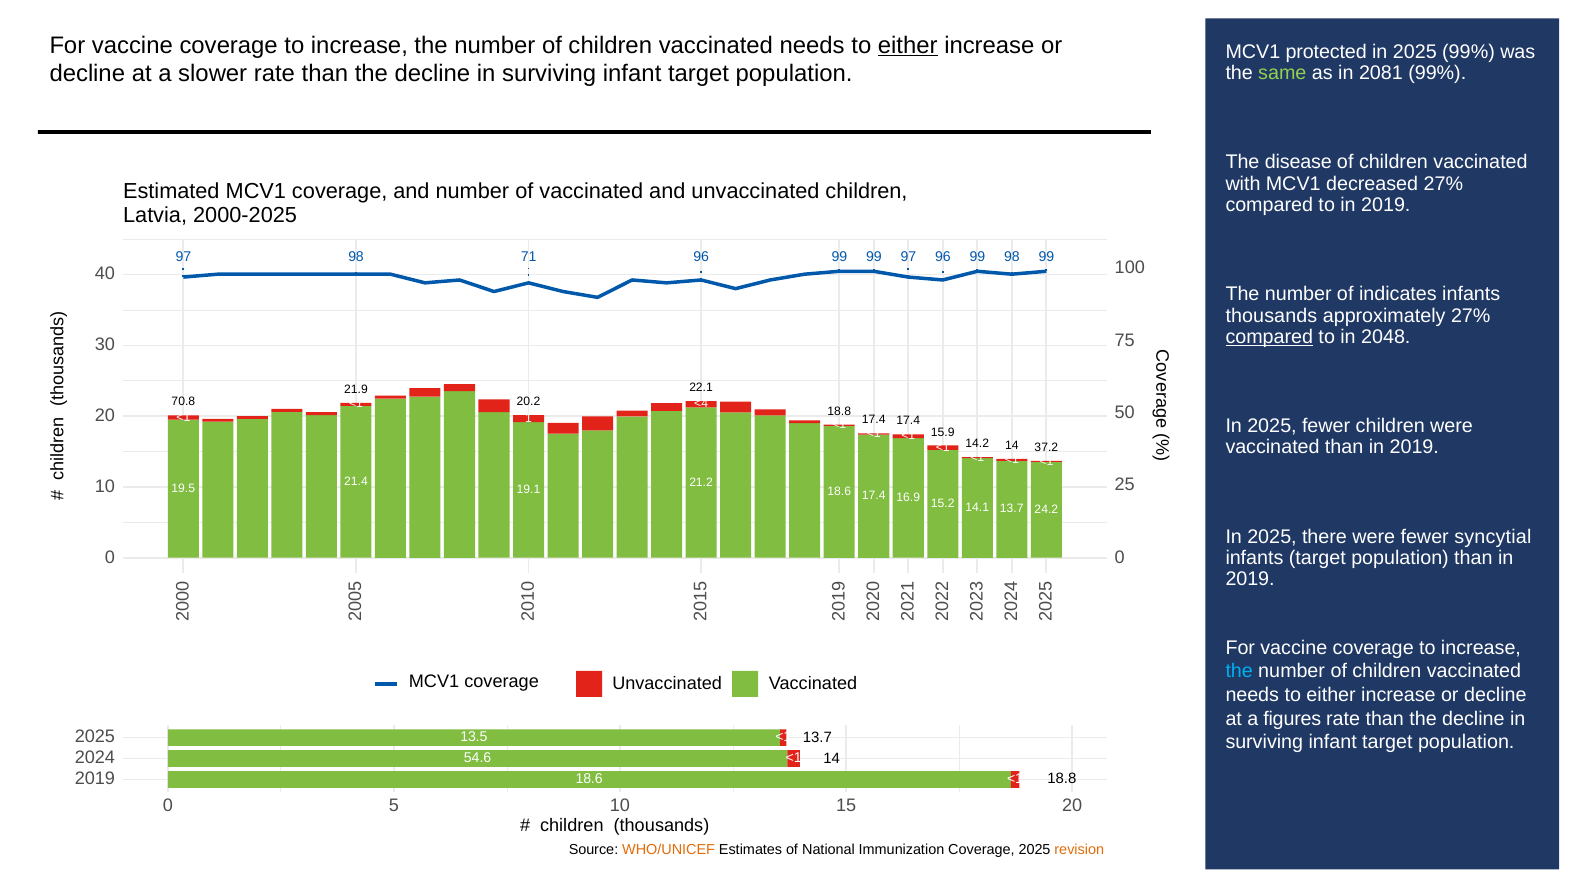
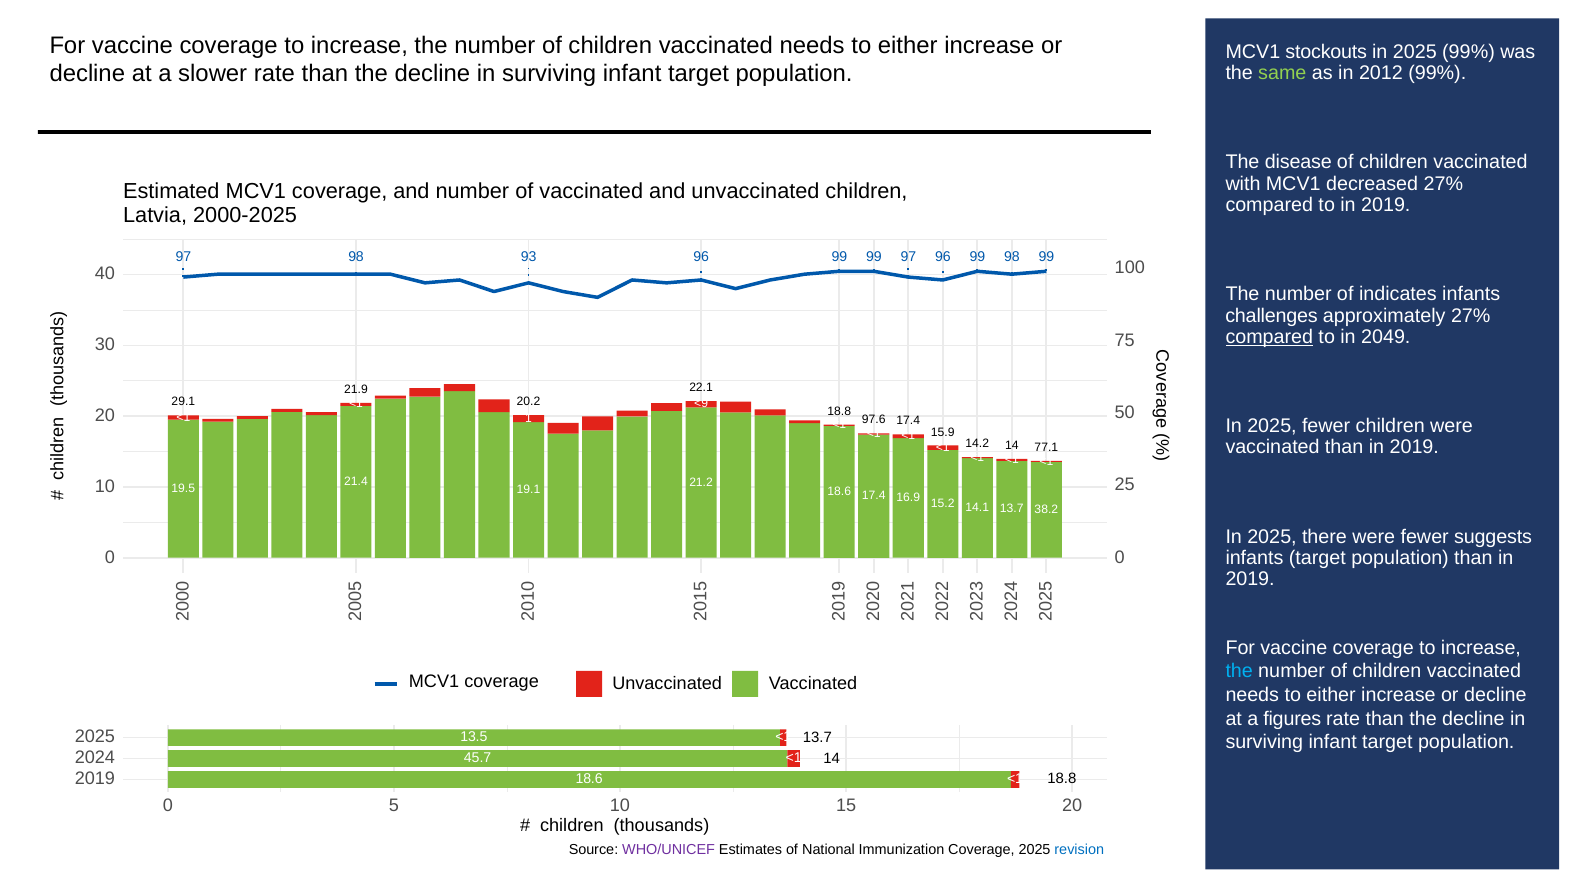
either underline: present -> none (908, 46)
protected: protected -> stockouts (1326, 52)
2081: 2081 -> 2012 (1381, 73)
71: 71 -> 93 (529, 257)
thousands: thousands -> challenges (1272, 316)
2048: 2048 -> 2049 (1386, 337)
70.8: 70.8 -> 29.1 (183, 402)
<4: <4 -> <9 (701, 404)
17.4: 17.4 -> 97.6 (874, 420)
37.2: 37.2 -> 77.1 (1046, 448)
24.2: 24.2 -> 38.2 (1046, 510)
syncytial: syncytial -> suggests (1493, 537)
54.6: 54.6 -> 45.7 (478, 758)
WHO/UNICEF colour: orange -> purple (669, 850)
revision colour: orange -> blue (1079, 850)
